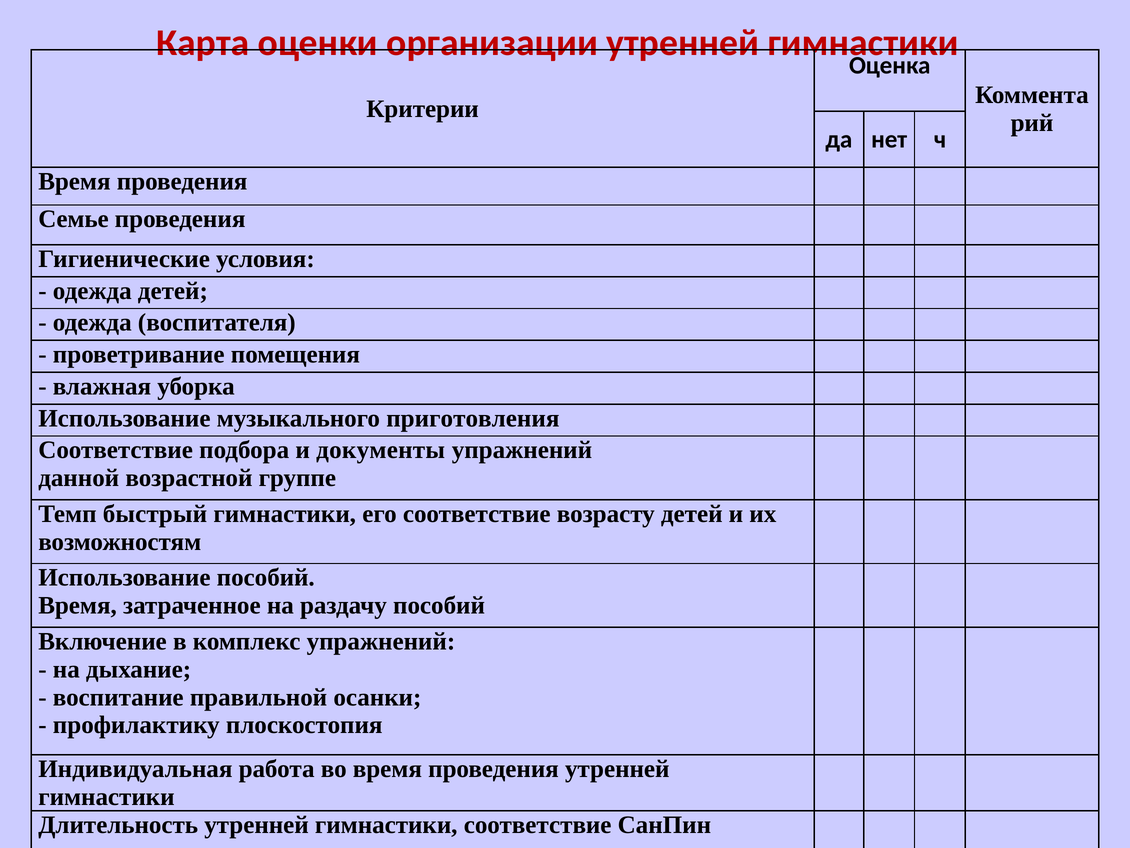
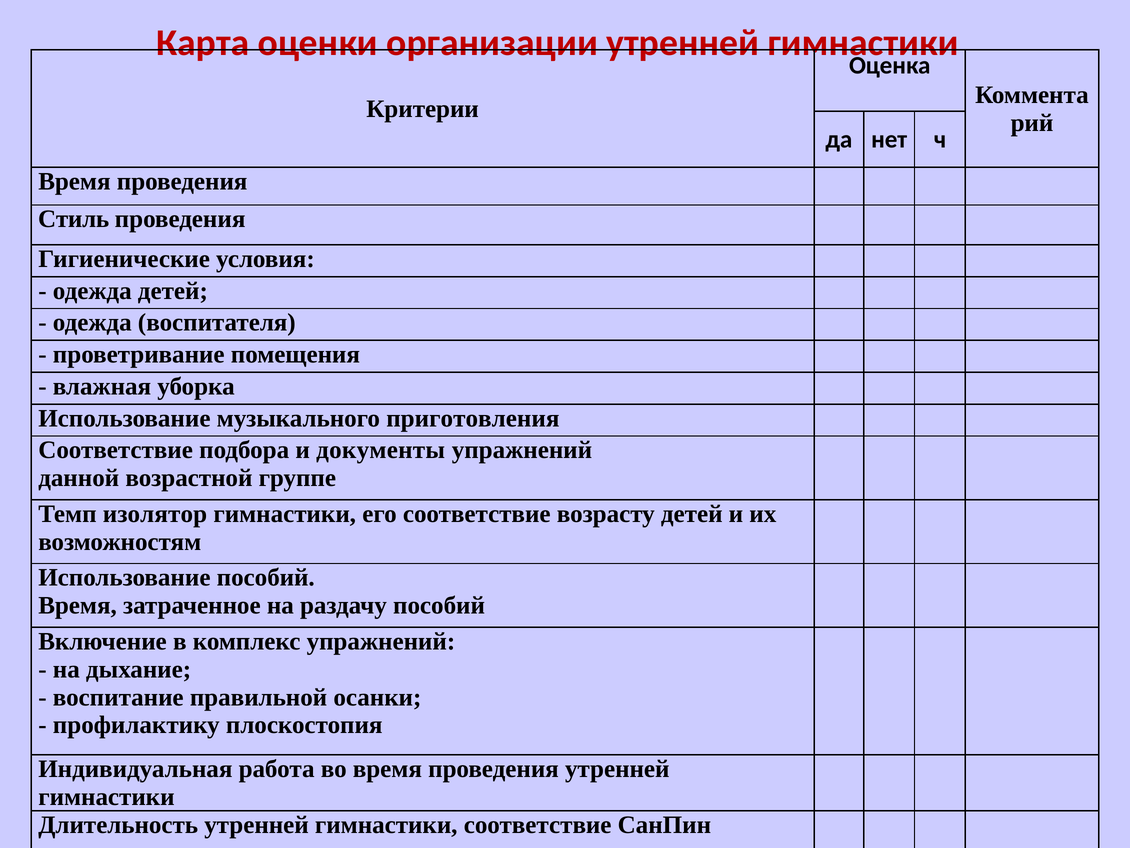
Семье: Семье -> Стиль (74, 219)
быстрый: быстрый -> изолятор (155, 514)
